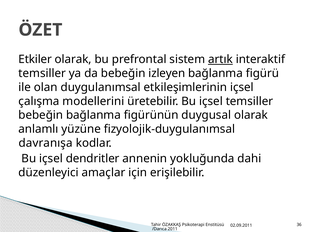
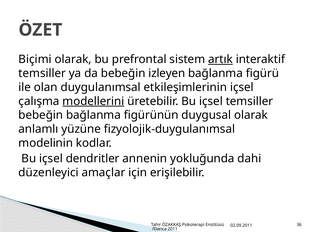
Etkiler: Etkiler -> Biçimi (35, 59)
modellerini underline: none -> present (93, 101)
davranışa: davranışa -> modelinin (46, 143)
